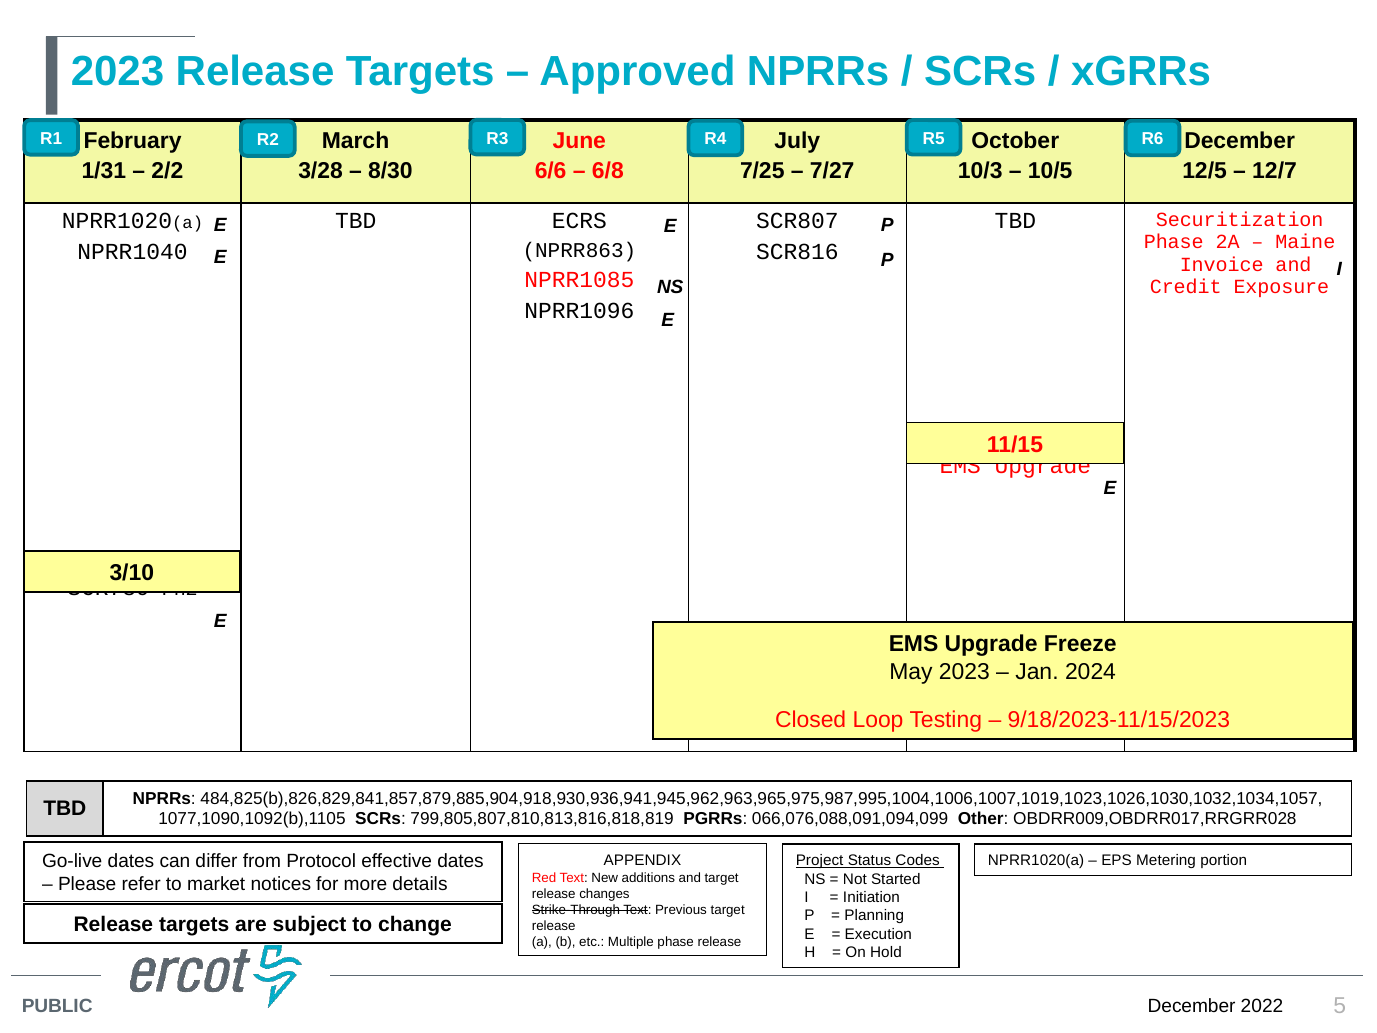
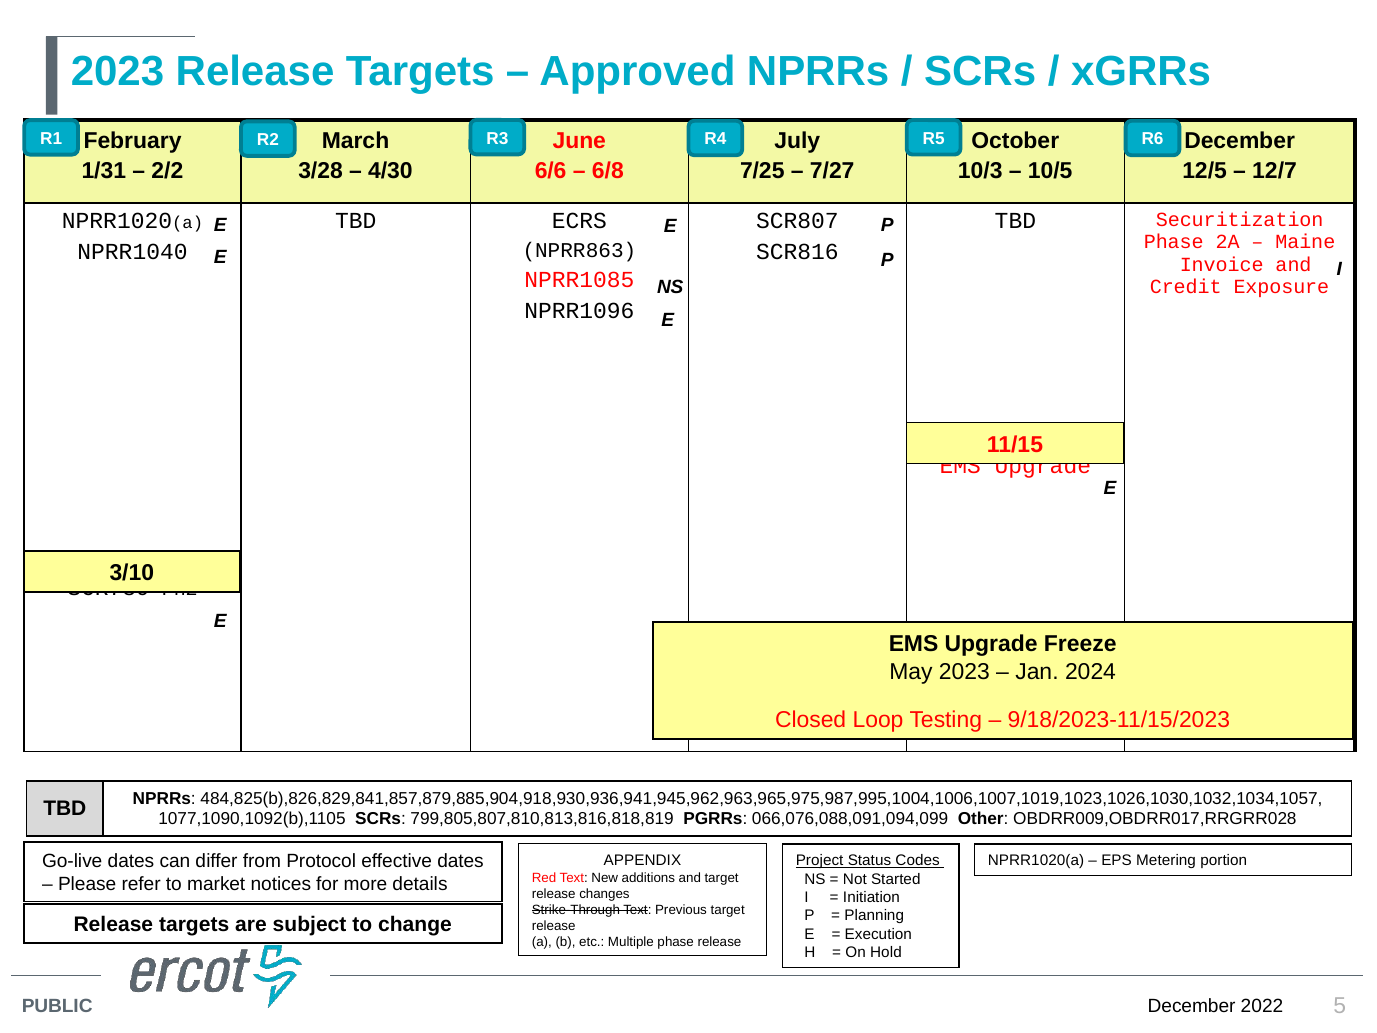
8/30: 8/30 -> 4/30 (390, 171)
